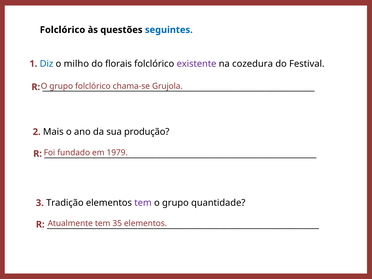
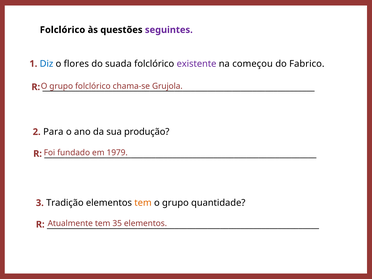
seguintes colour: blue -> purple (169, 30)
milho: milho -> flores (76, 64)
florais: florais -> suada (118, 64)
cozedura: cozedura -> começou (253, 64)
Festival: Festival -> Fabrico (307, 64)
Mais: Mais -> Para (53, 132)
tem colour: purple -> orange (143, 203)
